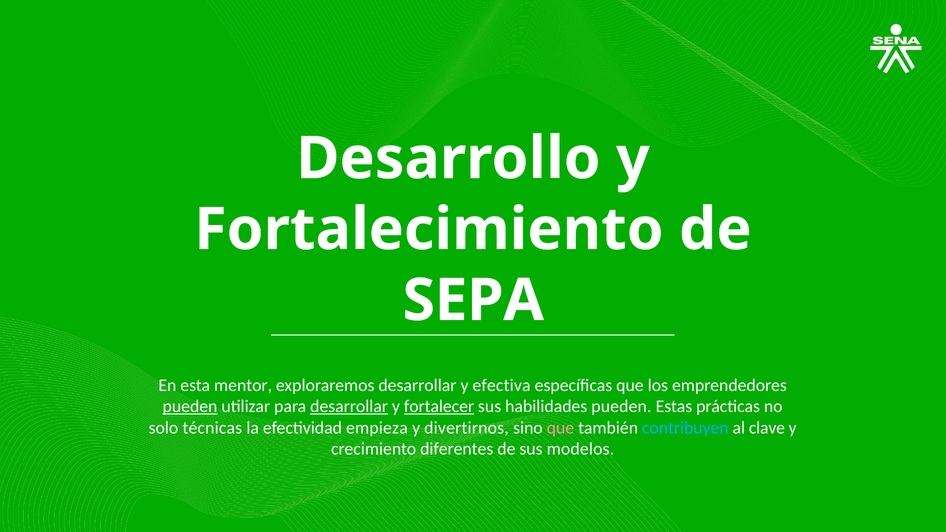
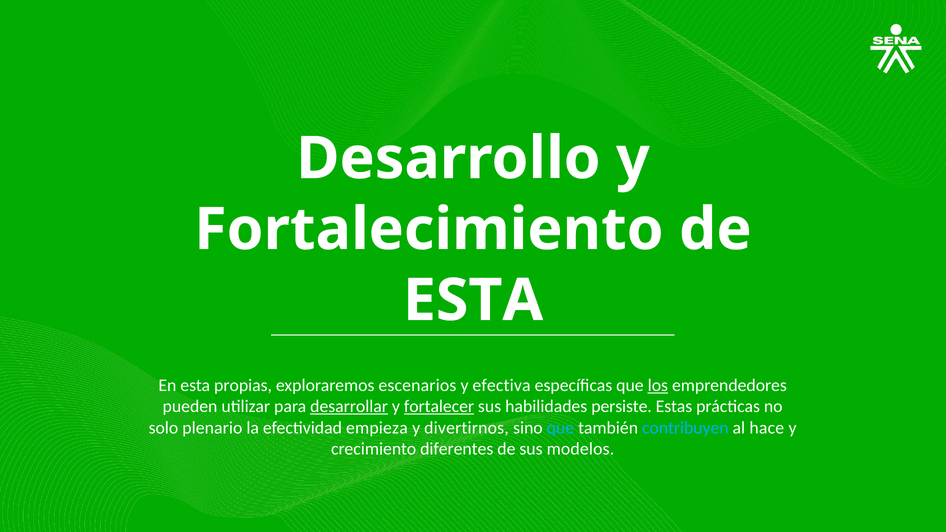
SEPA: SEPA -> ESTA (473, 301)
mentor: mentor -> propias (243, 385)
exploraremos desarrollar: desarrollar -> escenarios (417, 385)
los underline: none -> present (658, 385)
pueden underline: present -> none (190, 407)
habilidades pueden: pueden -> persiste (622, 407)
técnicas: técnicas -> plenario (212, 428)
que colour: pink -> light blue (560, 428)
clave: clave -> hace (767, 428)
